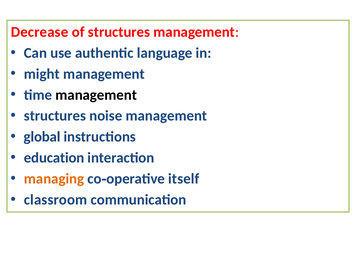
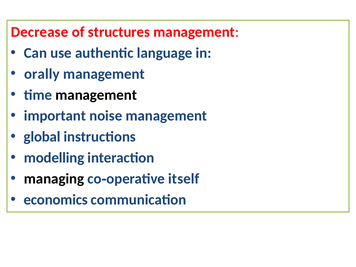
might: might -> orally (42, 74)
structures: structures -> important (55, 116)
education: education -> modelling (54, 158)
managing colour: orange -> black (54, 179)
classroom: classroom -> economics (56, 200)
